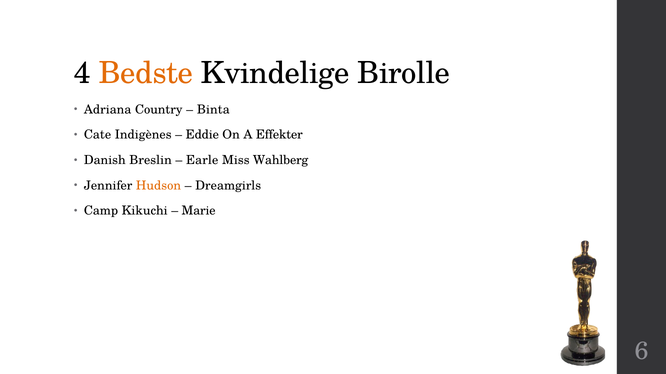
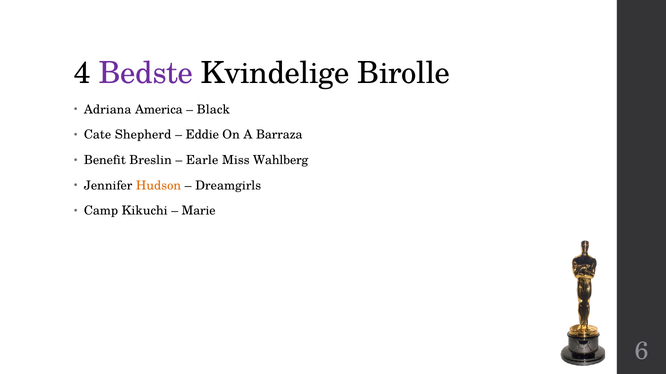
Bedste colour: orange -> purple (146, 73)
Country: Country -> America (159, 110)
Binta: Binta -> Black (213, 110)
Indigènes: Indigènes -> Shepherd (143, 135)
Effekter: Effekter -> Barraza (279, 135)
Danish: Danish -> Benefit (105, 160)
